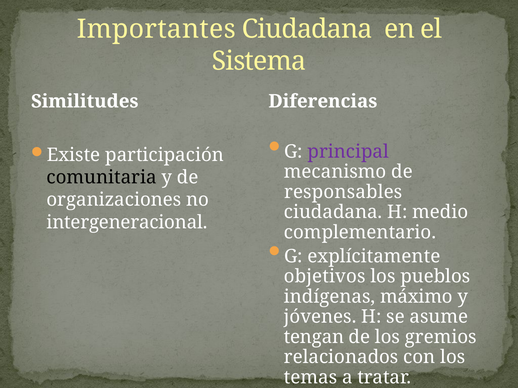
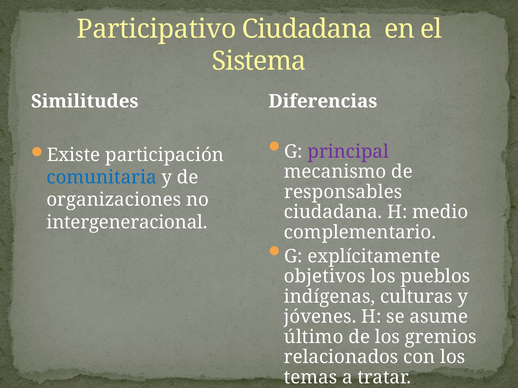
Importantes: Importantes -> Participativo (157, 29)
comunitaria colour: black -> blue (102, 178)
máximo: máximo -> culturas (416, 297)
tengan: tengan -> último (314, 337)
